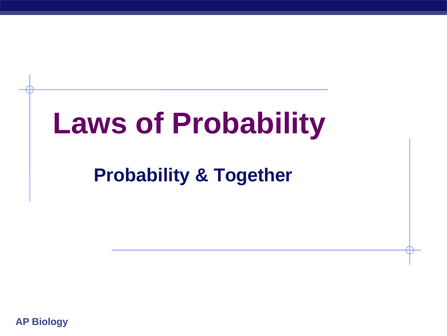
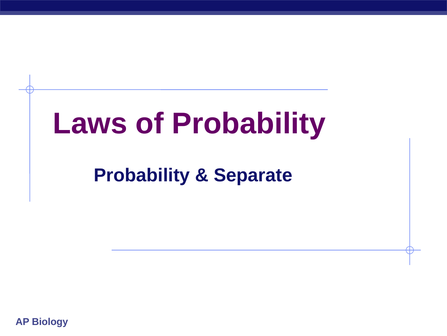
Together: Together -> Separate (253, 175)
